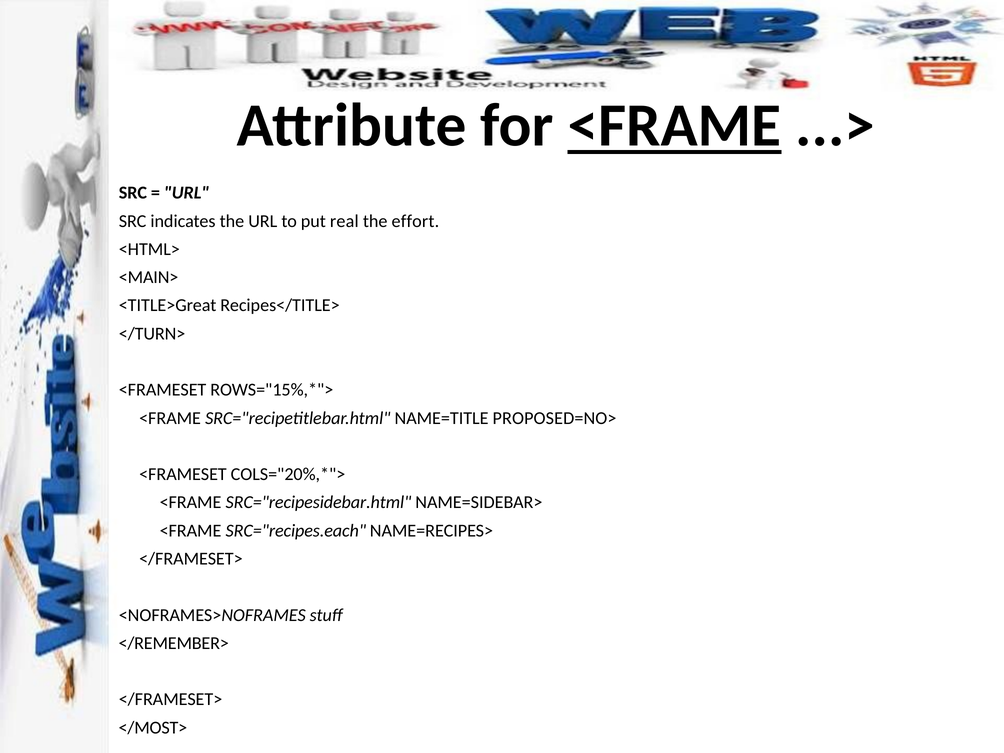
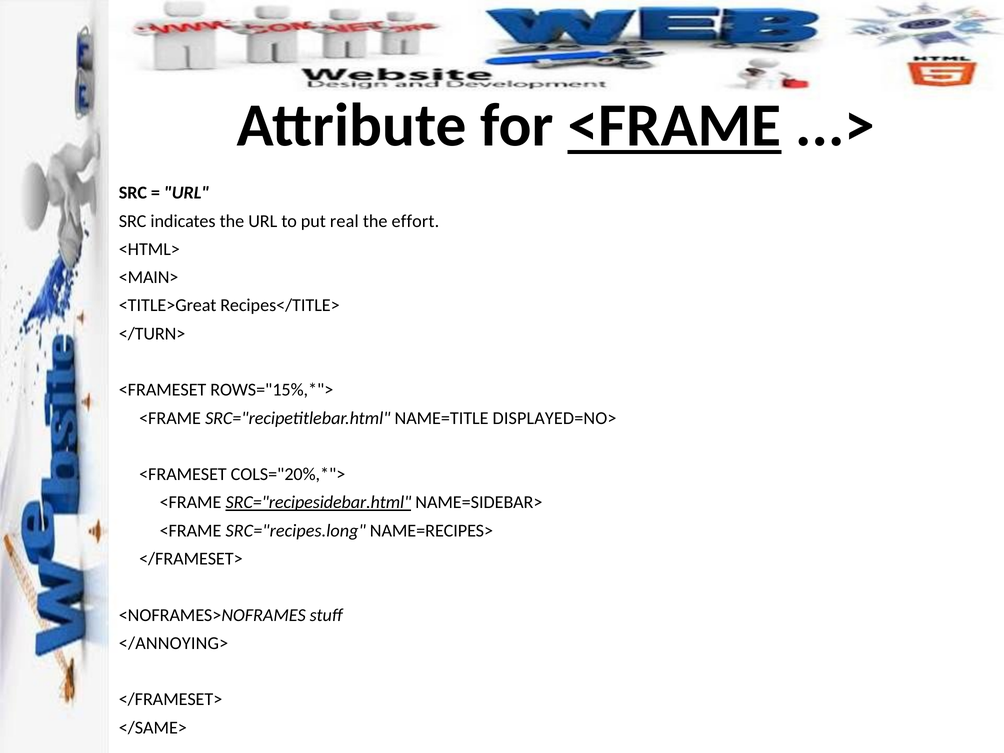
PROPOSED=NO>: PROPOSED=NO> -> DISPLAYED=NO> (555, 418)
SRC="recipesidebar.html underline: none -> present (318, 502)
SRC="recipes.each: SRC="recipes.each -> SRC="recipes.long (296, 531)
</REMEMBER>: </REMEMBER> -> </ANNOYING> (174, 643)
</MOST>: </MOST> -> </SAME> (153, 728)
